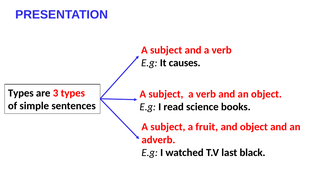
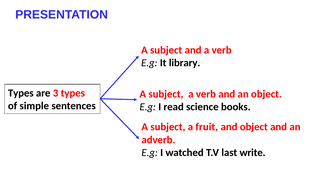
causes: causes -> library (185, 63)
black: black -> write (253, 153)
